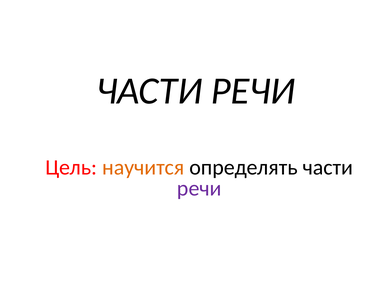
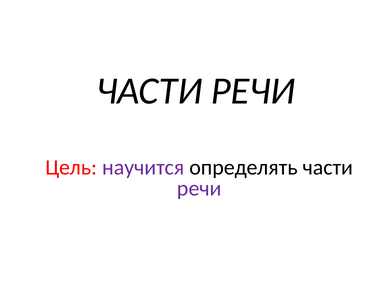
научится colour: orange -> purple (143, 168)
